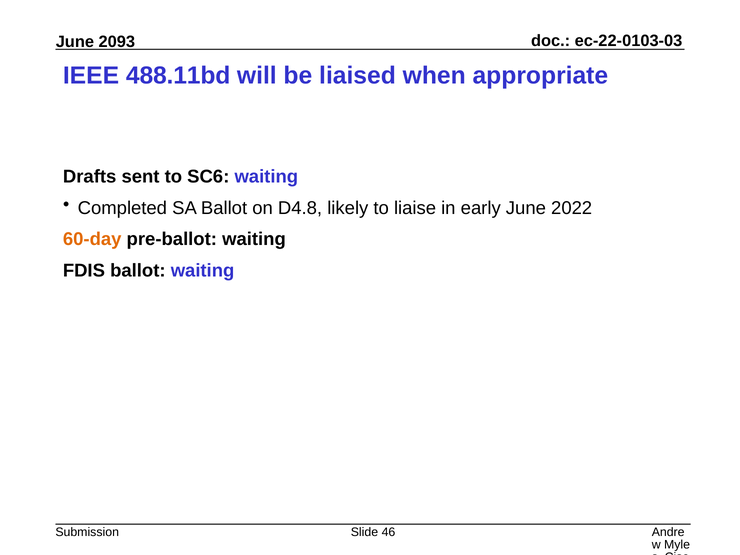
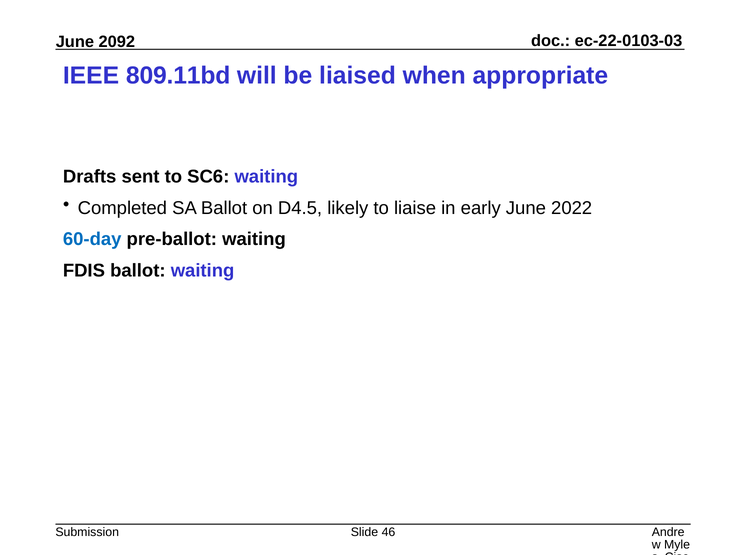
2093: 2093 -> 2092 (117, 42)
488.11bd: 488.11bd -> 809.11bd (178, 76)
D4.8: D4.8 -> D4.5 (300, 208)
60-day colour: orange -> blue (92, 239)
